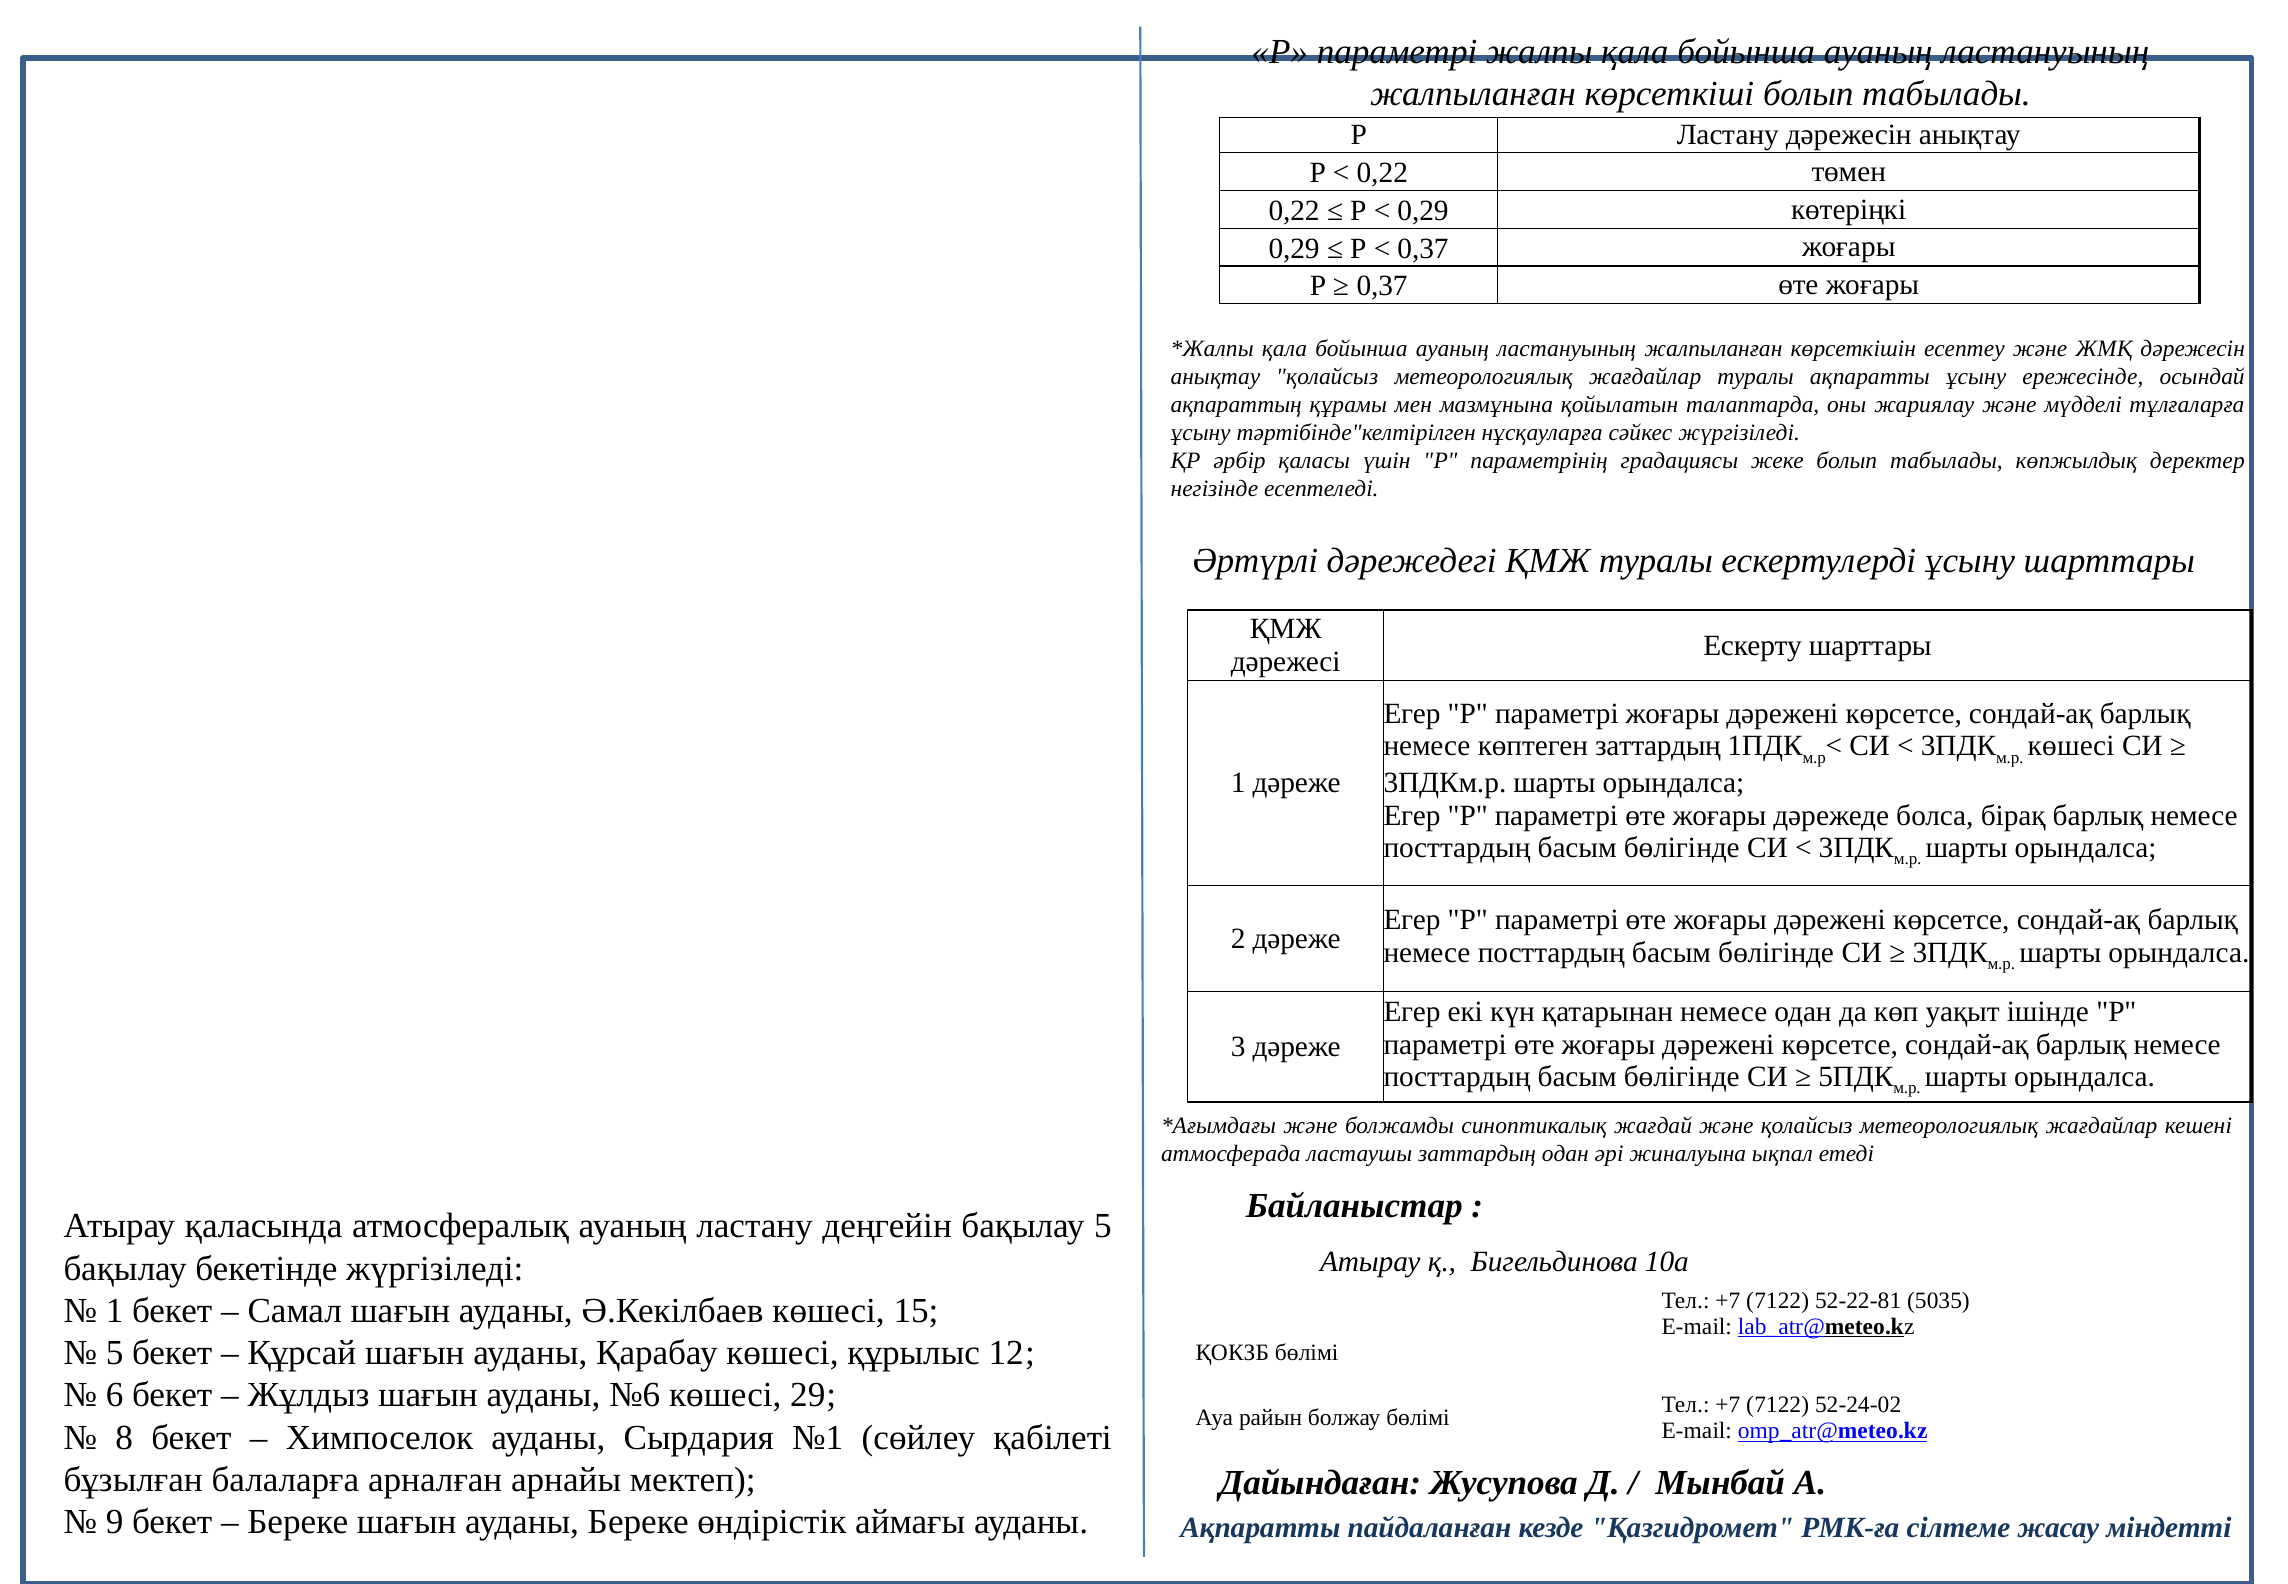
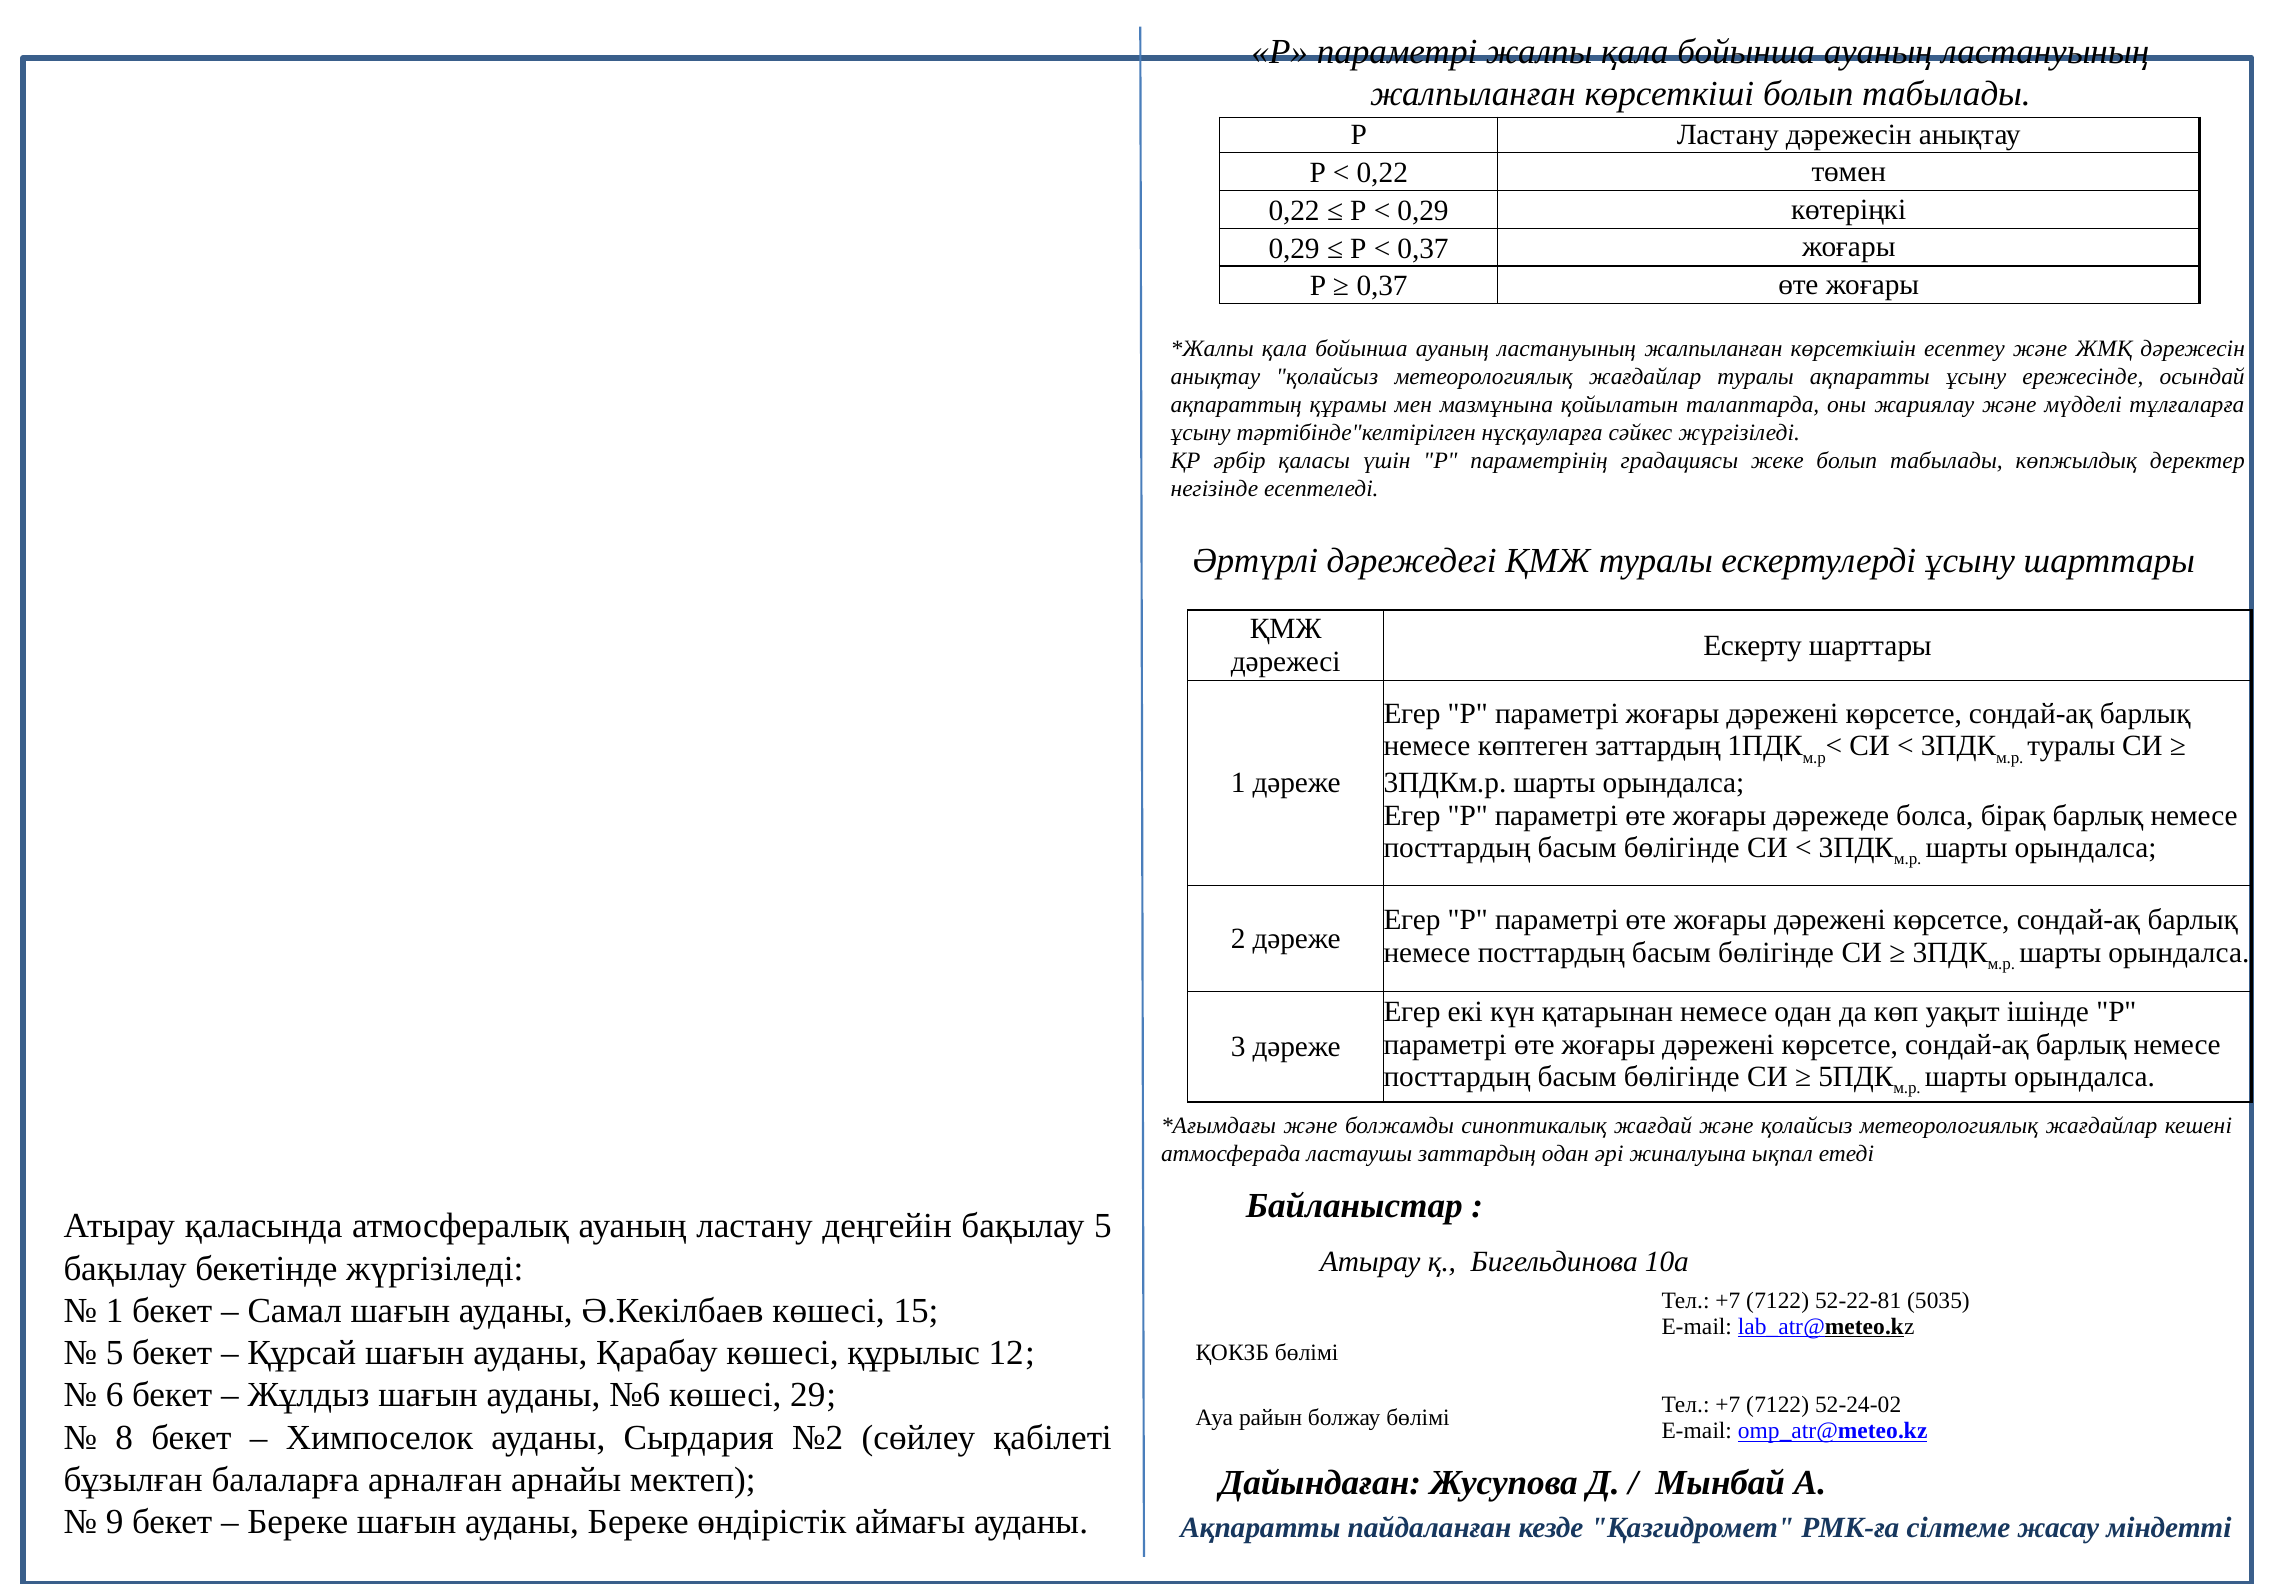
көшесі: көшесі -> туралы (2071, 746)
№1: №1 -> №2 (818, 1437)
